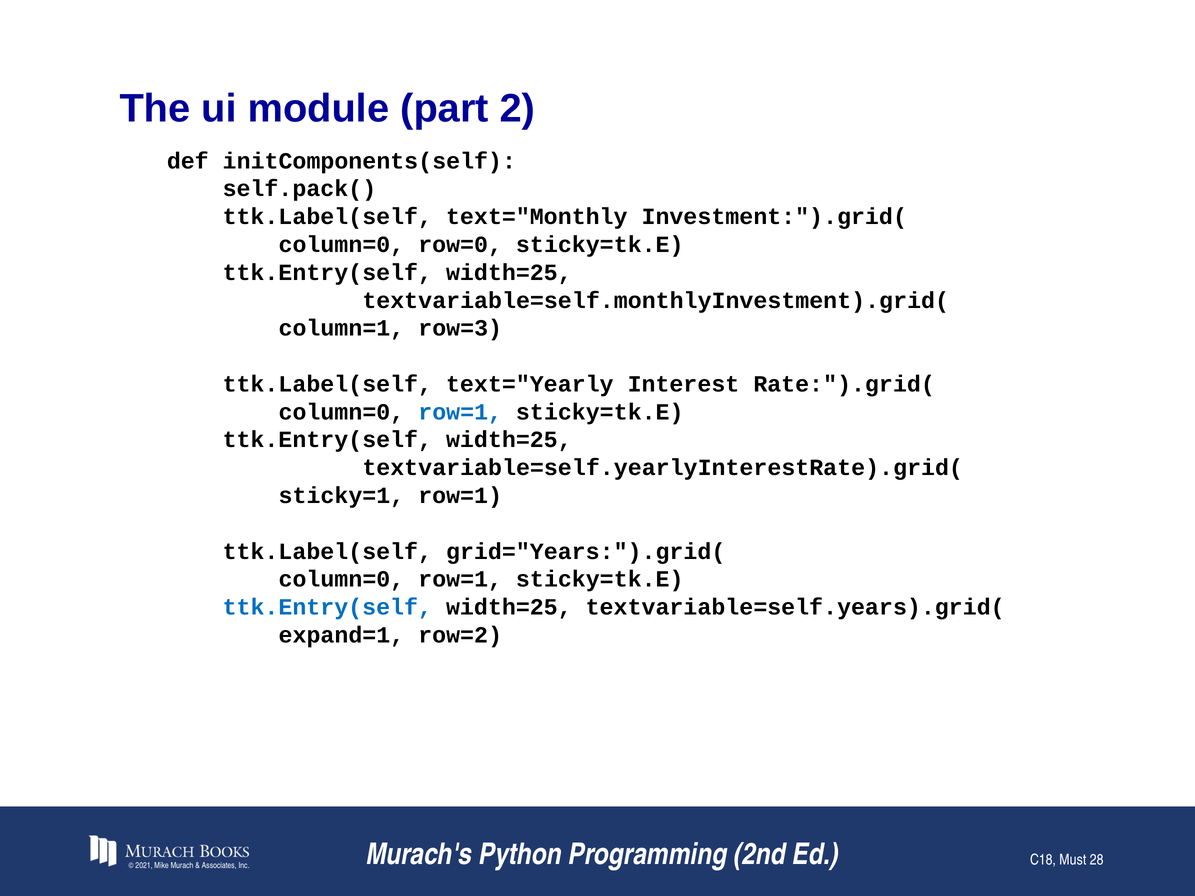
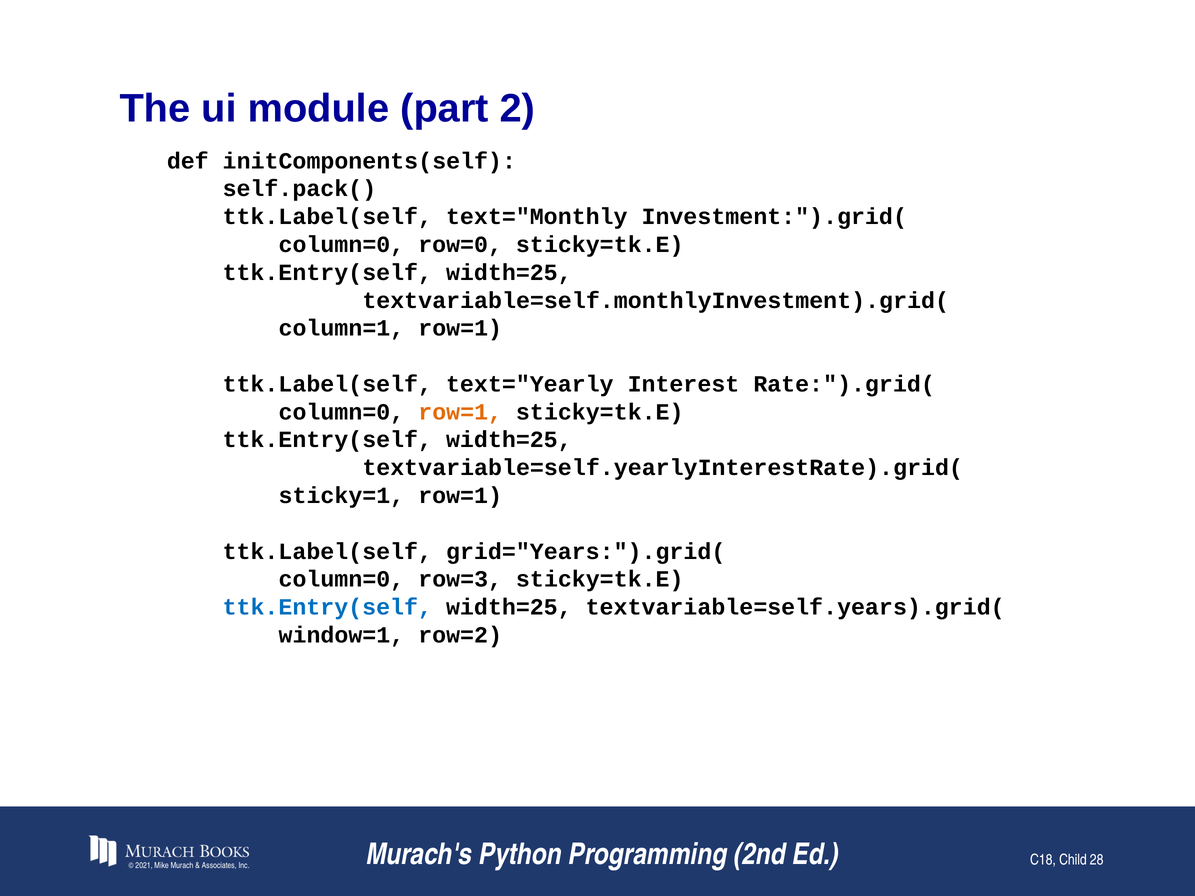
column=1 row=3: row=3 -> row=1 (460, 328)
row=1 colour: blue -> orange (460, 412)
row=1: row=1 -> row=3 (460, 579)
expand=1: expand=1 -> window=1 (341, 635)
Must: Must -> Child (1073, 860)
